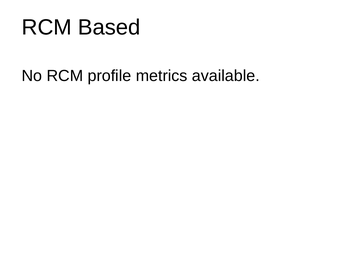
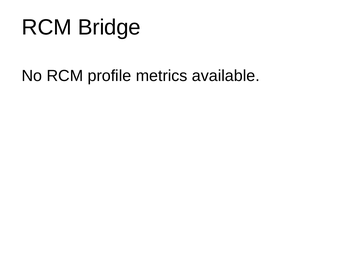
Based: Based -> Bridge (109, 27)
